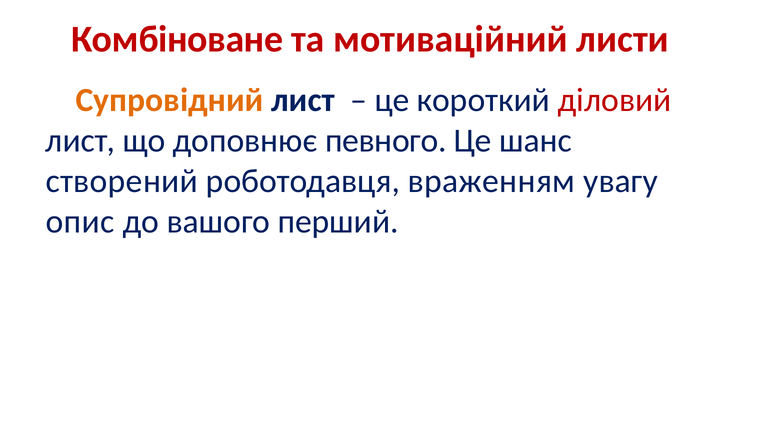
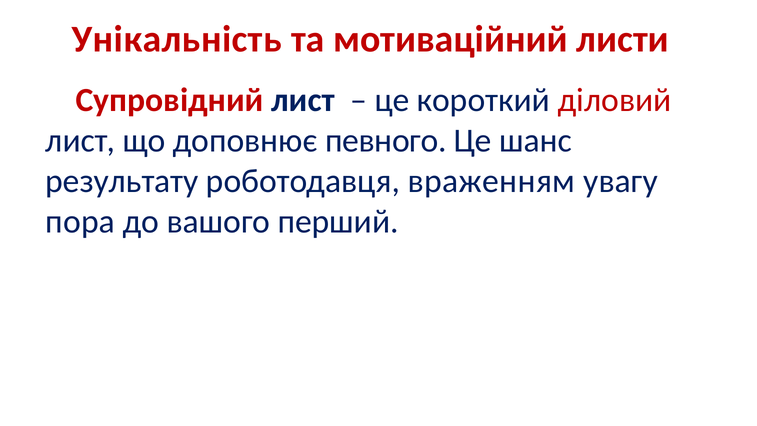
Комбіноване: Комбіноване -> Унікальність (177, 39)
Супровідний colour: orange -> red (170, 100)
створений: створений -> результату (122, 181)
опис: опис -> пора (80, 221)
